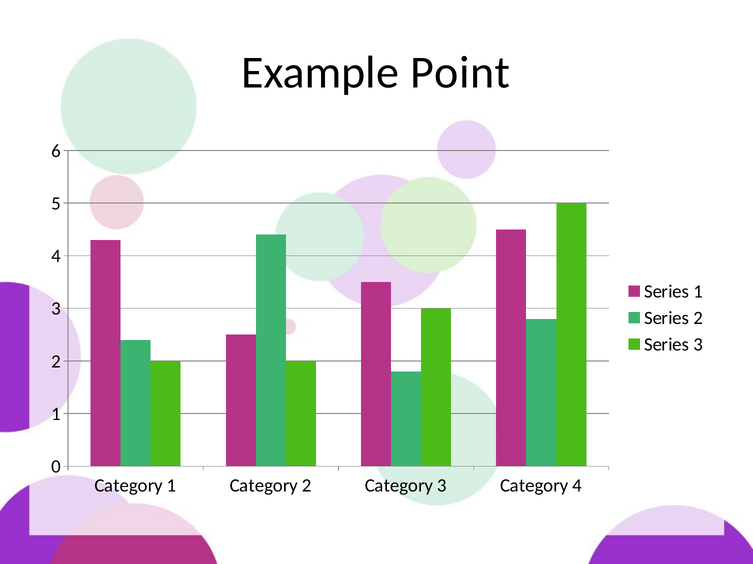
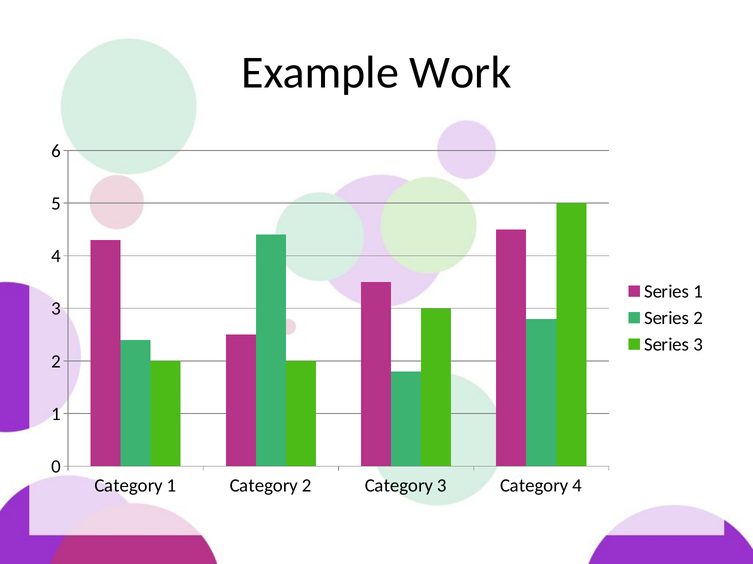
Point: Point -> Work (460, 73)
